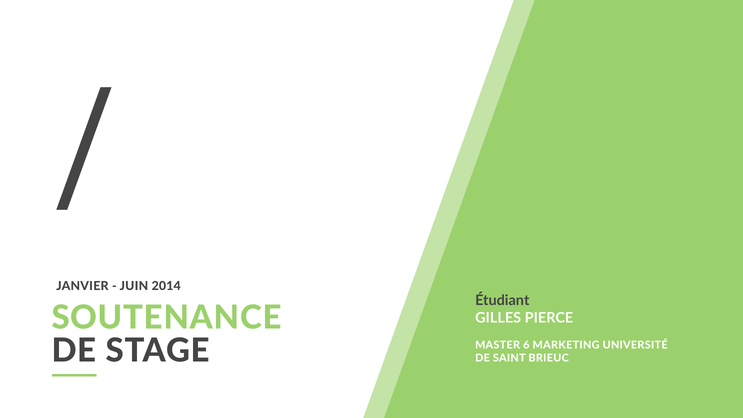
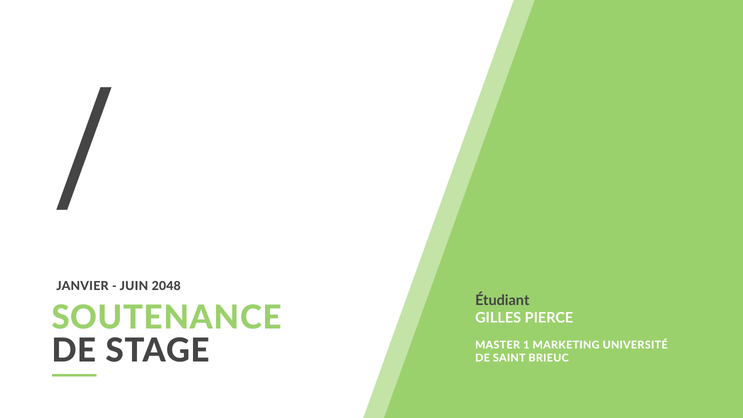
2014: 2014 -> 2048 (166, 286)
6: 6 -> 1 (526, 345)
